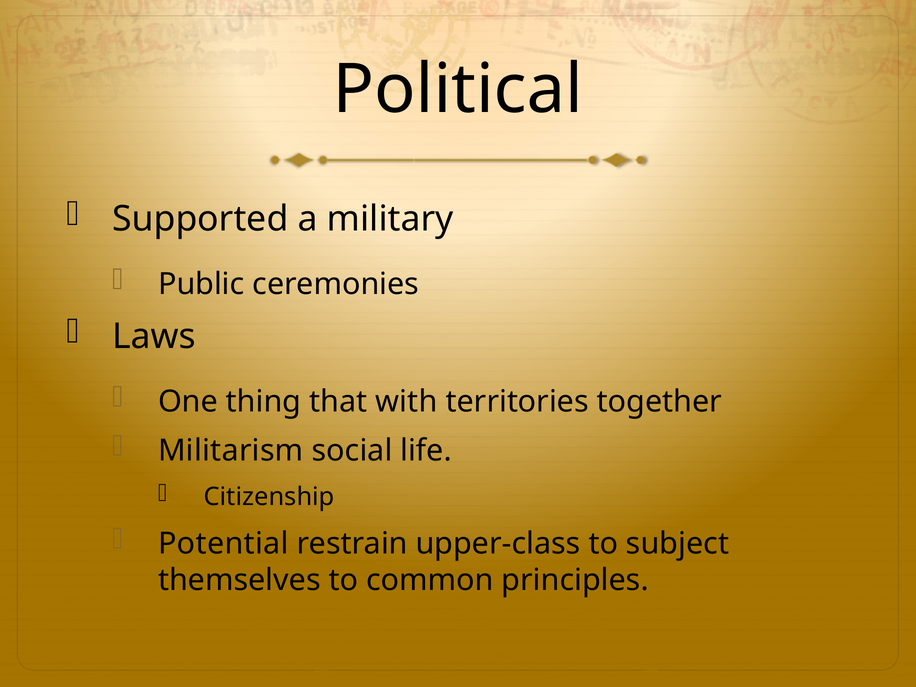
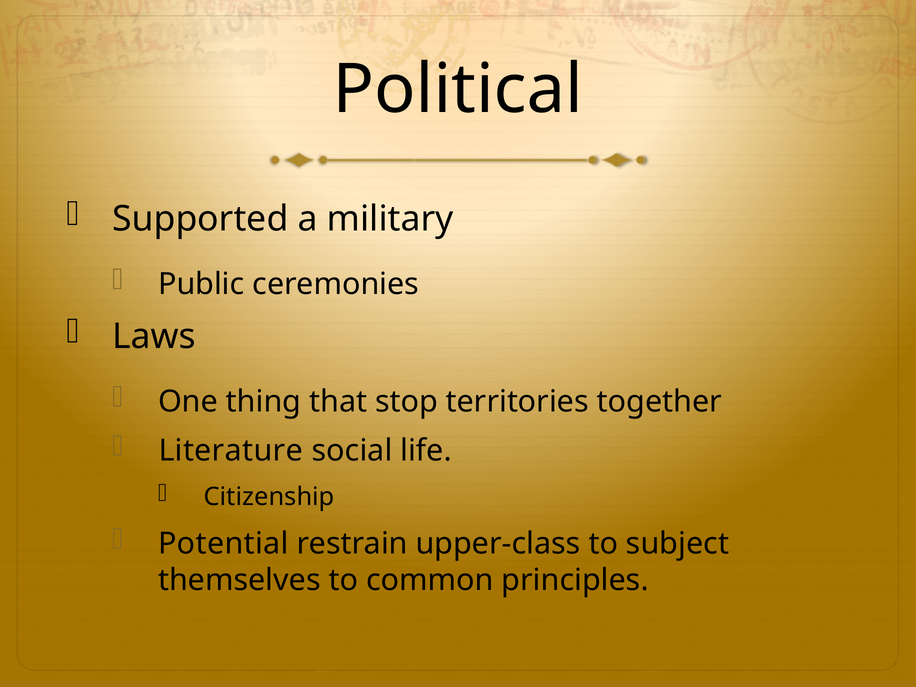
with: with -> stop (406, 402)
Militarism: Militarism -> Literature (231, 451)
